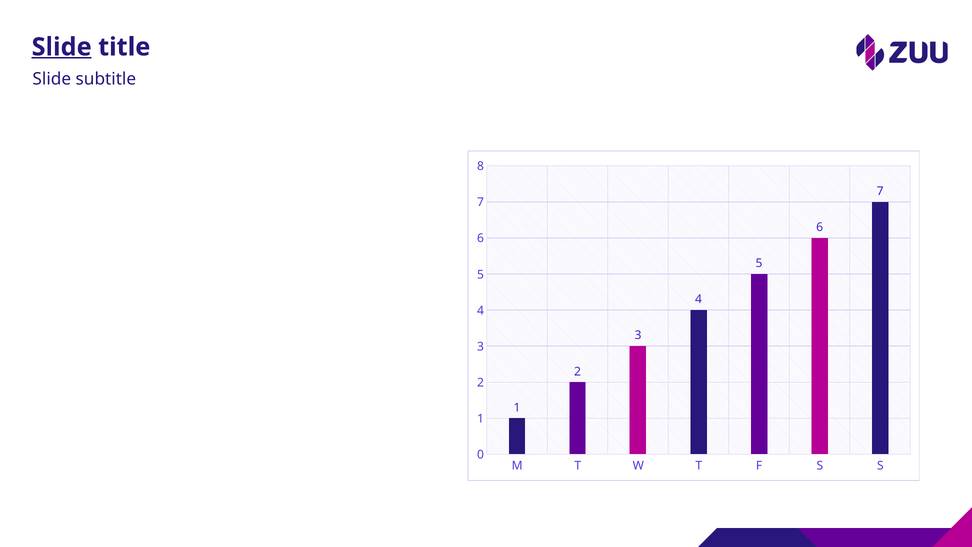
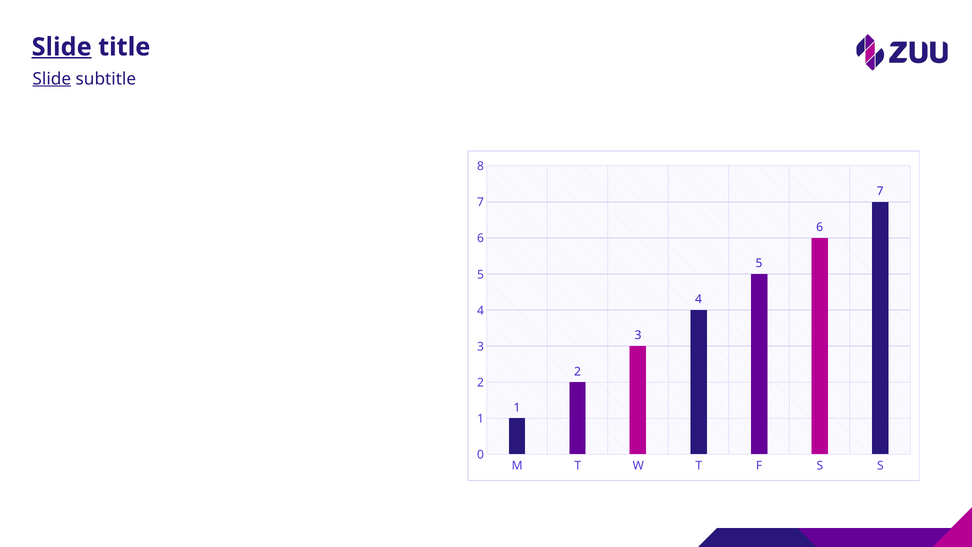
Slide underline: none -> present (52, 79)
